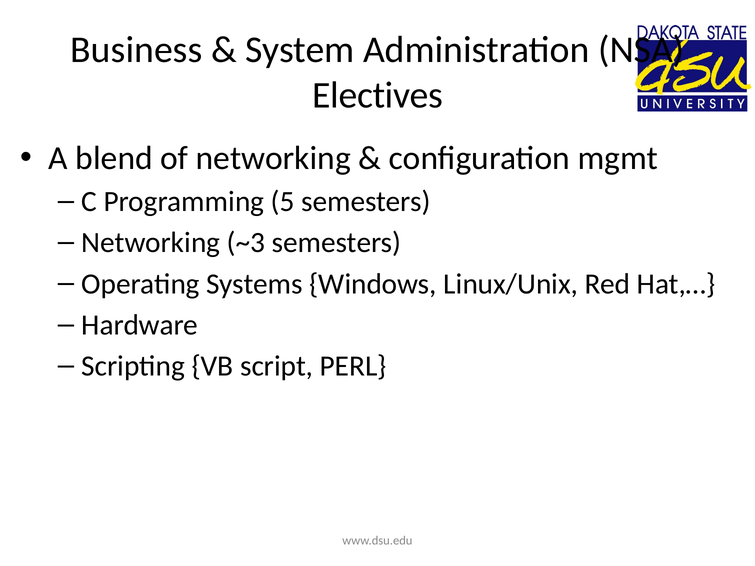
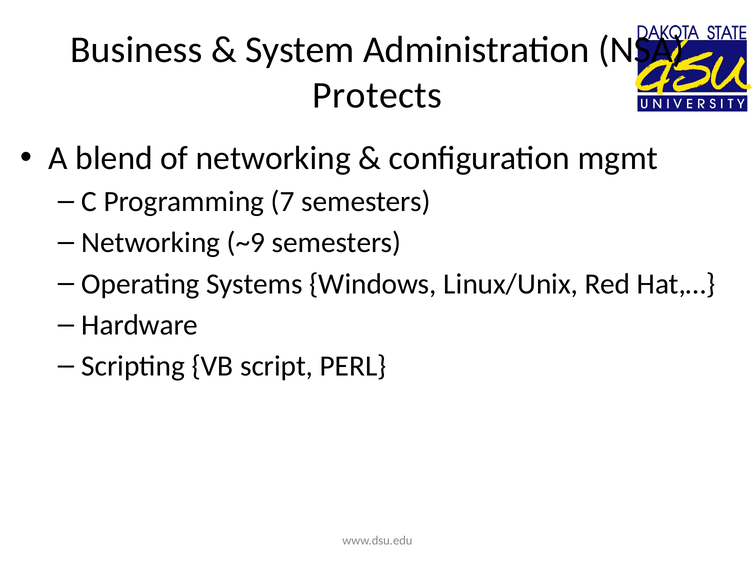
Electives: Electives -> Protects (377, 95)
5: 5 -> 7 (283, 202)
~3: ~3 -> ~9 (246, 243)
